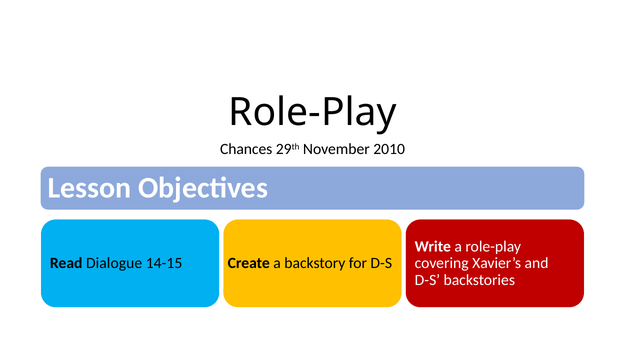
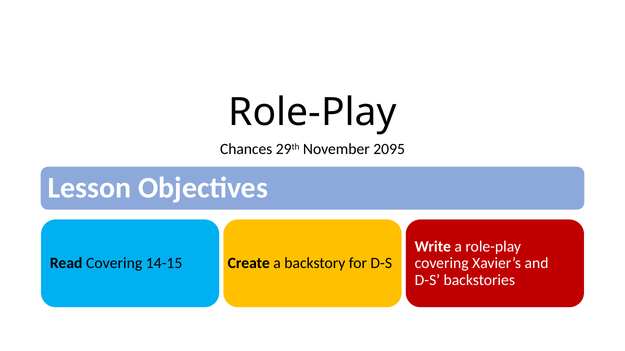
2010: 2010 -> 2095 (389, 149)
Read Dialogue: Dialogue -> Covering (114, 264)
